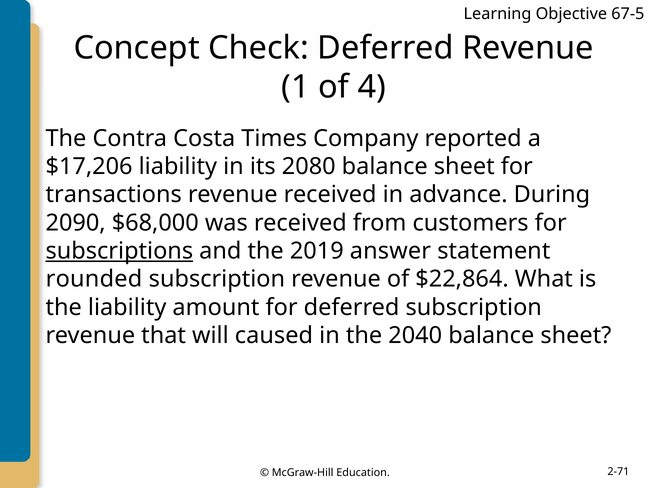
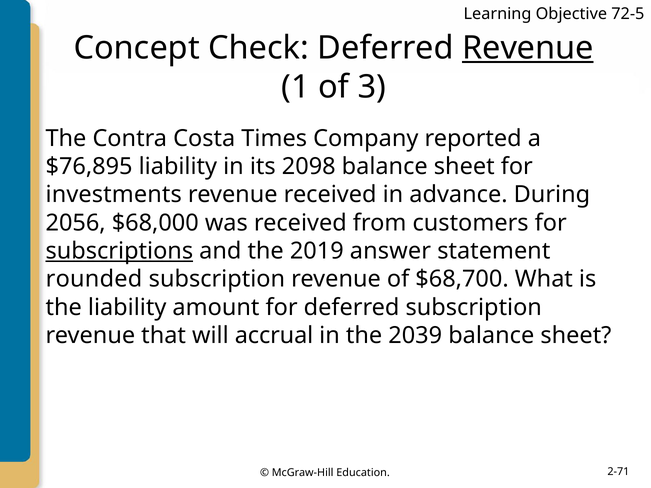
67-5: 67-5 -> 72-5 (628, 14)
Revenue underline: none -> present (528, 48)
4: 4 -> 3 (372, 87)
$17,206: $17,206 -> $76,895 (89, 167)
2080: 2080 -> 2098 (309, 167)
transactions: transactions -> investments (114, 195)
2090: 2090 -> 2056 (76, 223)
$22,864: $22,864 -> $68,700 (462, 279)
caused: caused -> accrual (274, 336)
2040: 2040 -> 2039 (415, 336)
